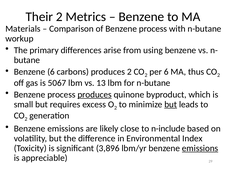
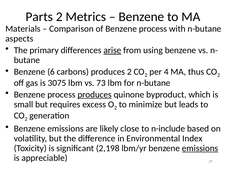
Their: Their -> Parts (39, 17)
workup: workup -> aspects (19, 39)
arise underline: none -> present (112, 50)
per 6: 6 -> 4 (166, 72)
5067: 5067 -> 3075 (57, 83)
13: 13 -> 73 (101, 83)
but underline: present -> none (171, 105)
3,896: 3,896 -> 2,198 (108, 149)
